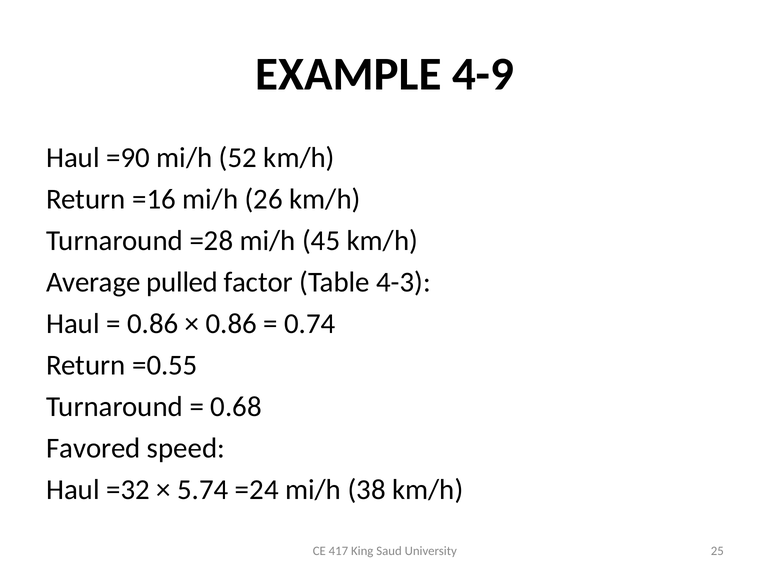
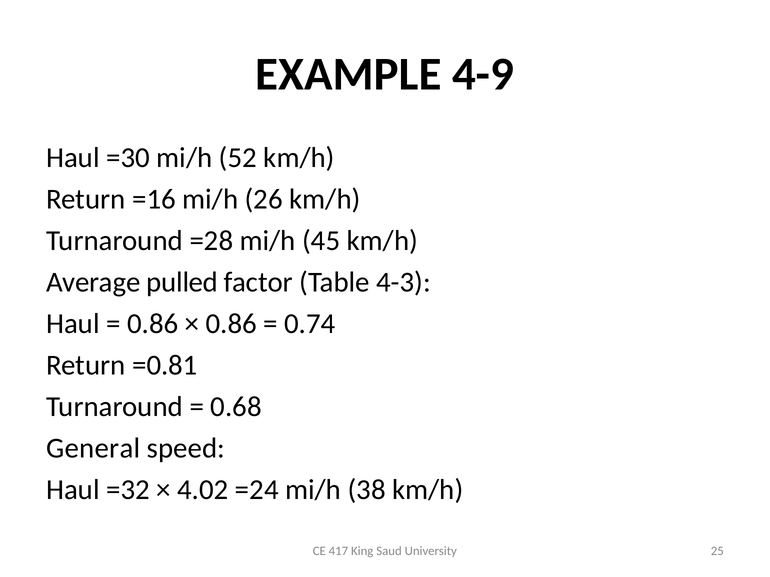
=90: =90 -> =30 (128, 158)
=0.55: =0.55 -> =0.81 (165, 366)
Favored: Favored -> General (93, 449)
5.74: 5.74 -> 4.02 (203, 490)
